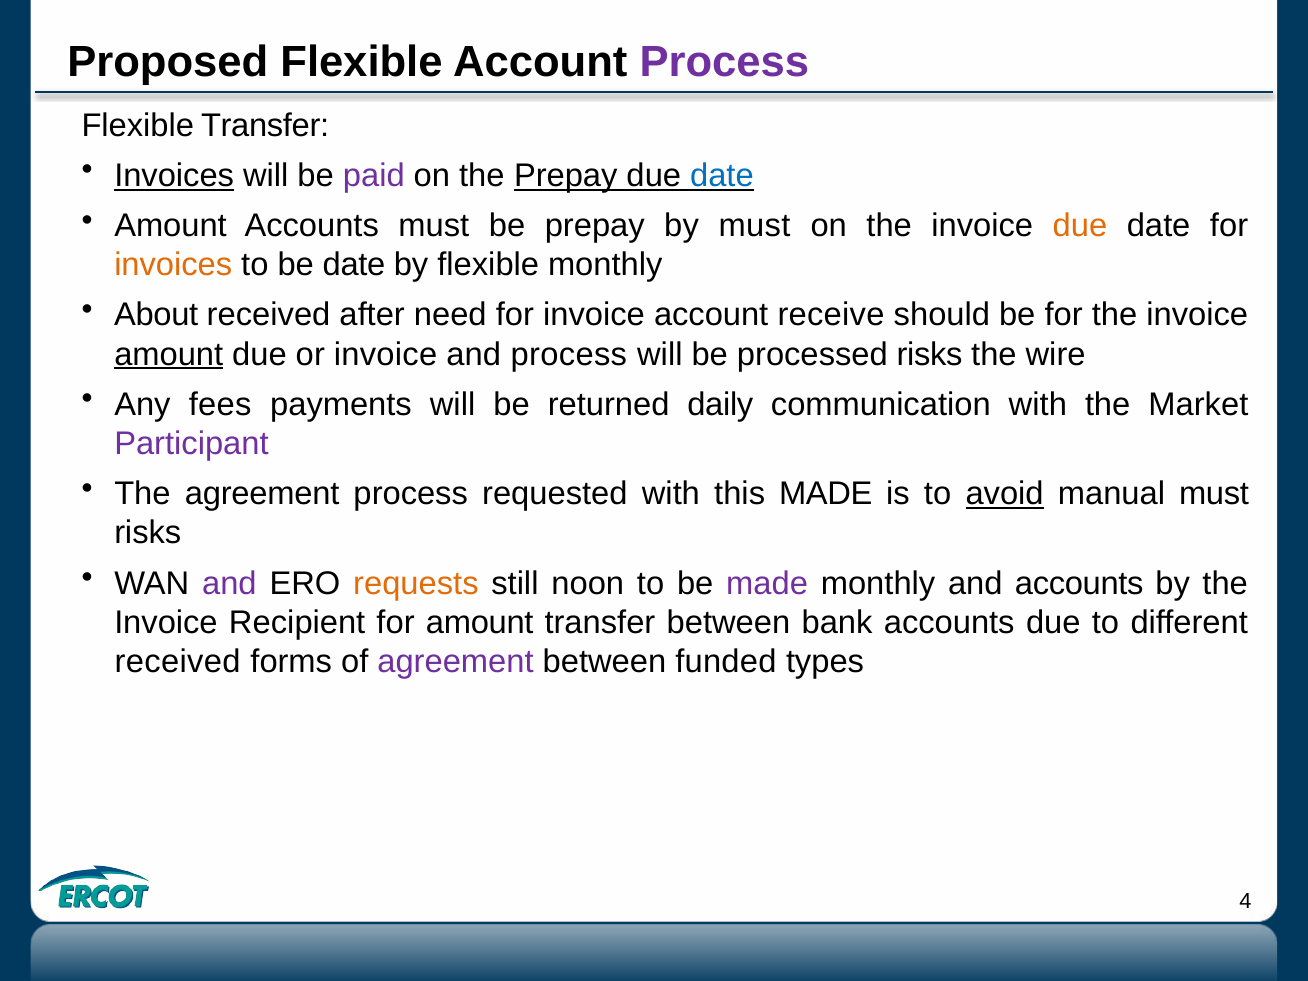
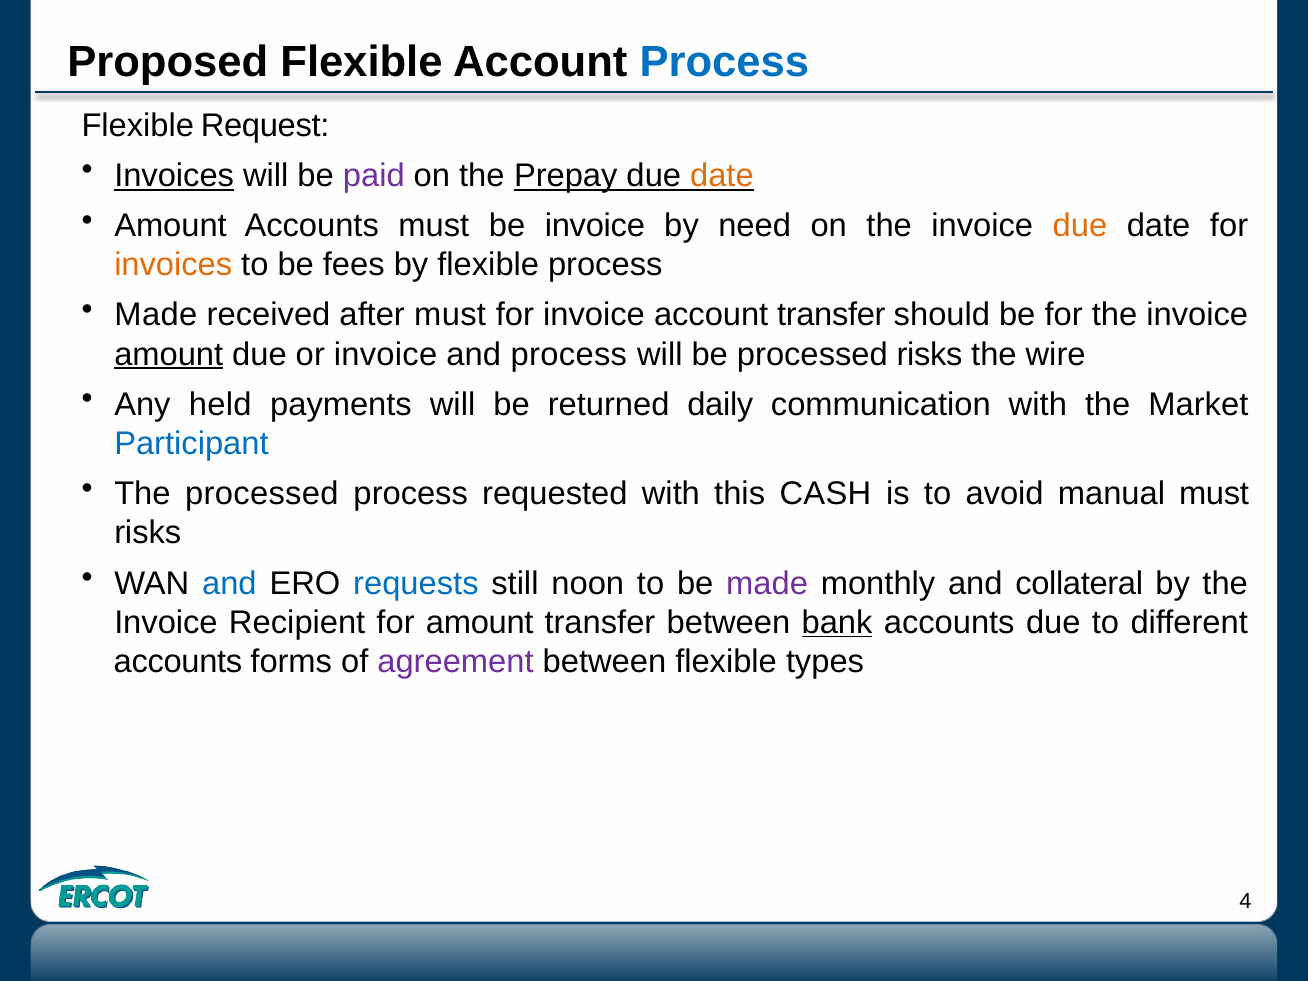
Process colour: purple -> blue (724, 62)
Flexible Transfer: Transfer -> Request (265, 125)
date colour: blue -> orange (722, 175)
be prepay: prepay -> invoice (595, 226)
by must: must -> need (755, 226)
be date: date -> fees (354, 265)
flexible monthly: monthly -> process (605, 265)
About: About -> Made (156, 315)
after need: need -> must (450, 315)
account receive: receive -> transfer (831, 315)
fees: fees -> held (220, 404)
Participant colour: purple -> blue (191, 444)
The agreement: agreement -> processed (262, 494)
this MADE: MADE -> CASH (825, 494)
avoid underline: present -> none (1005, 494)
and colour: purple -> blue (229, 583)
requests colour: orange -> blue (416, 583)
and accounts: accounts -> collateral (1079, 583)
bank underline: none -> present (837, 622)
received: received -> accounts (178, 662)
between funded: funded -> flexible (726, 662)
